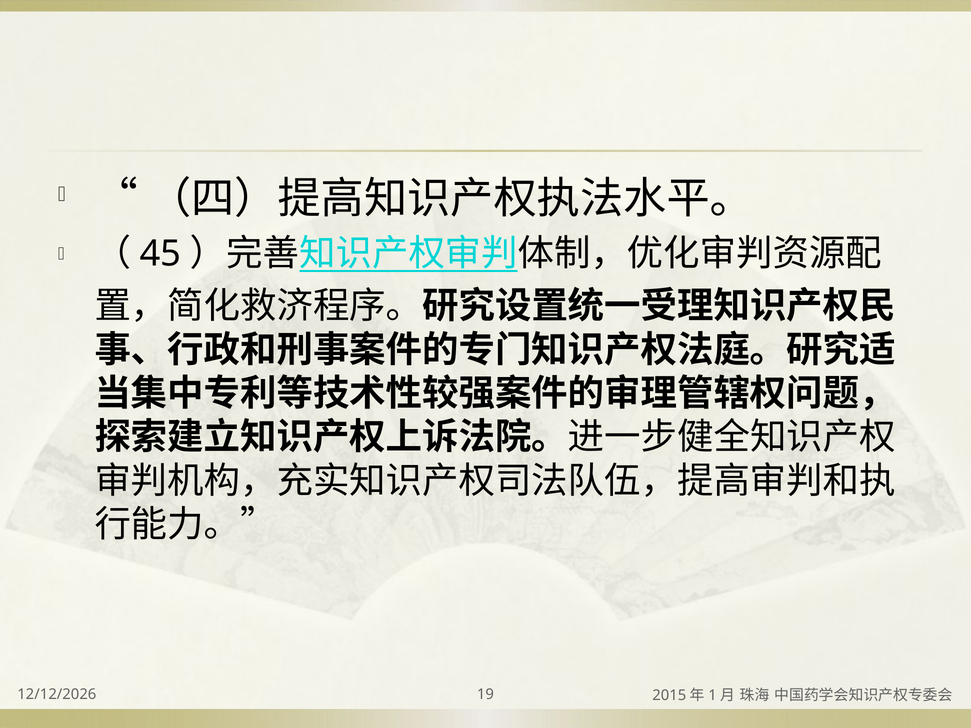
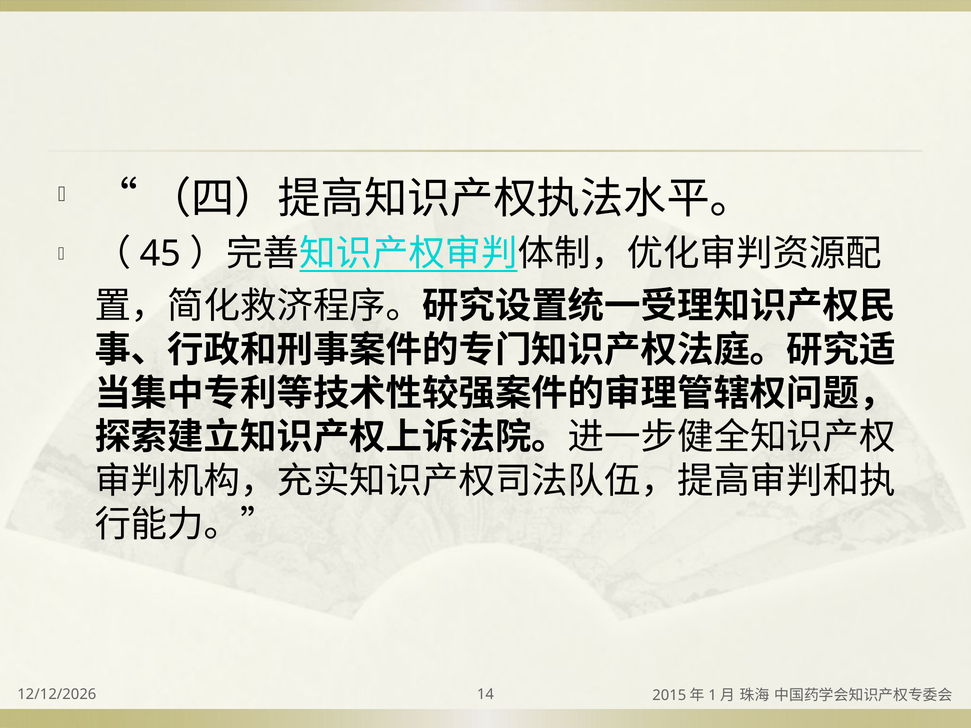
19: 19 -> 14 (485, 695)
